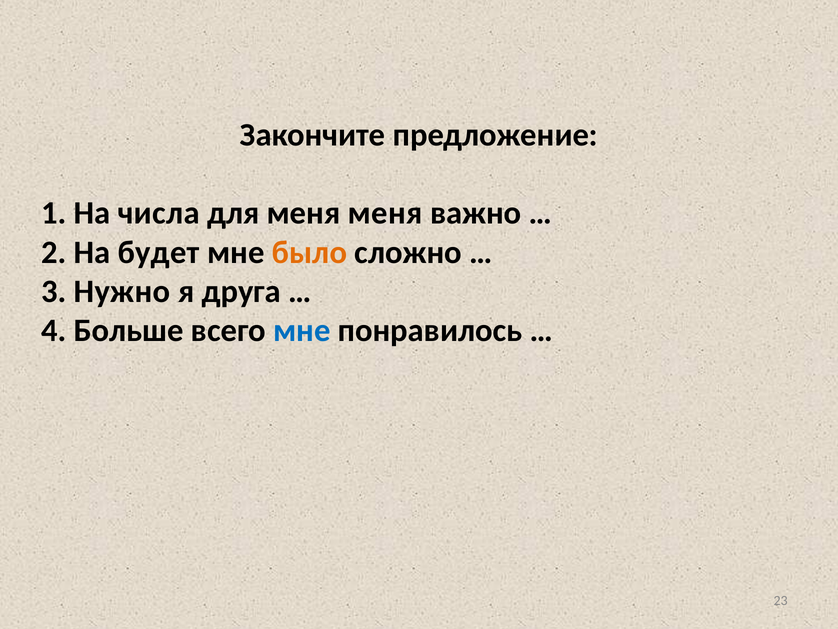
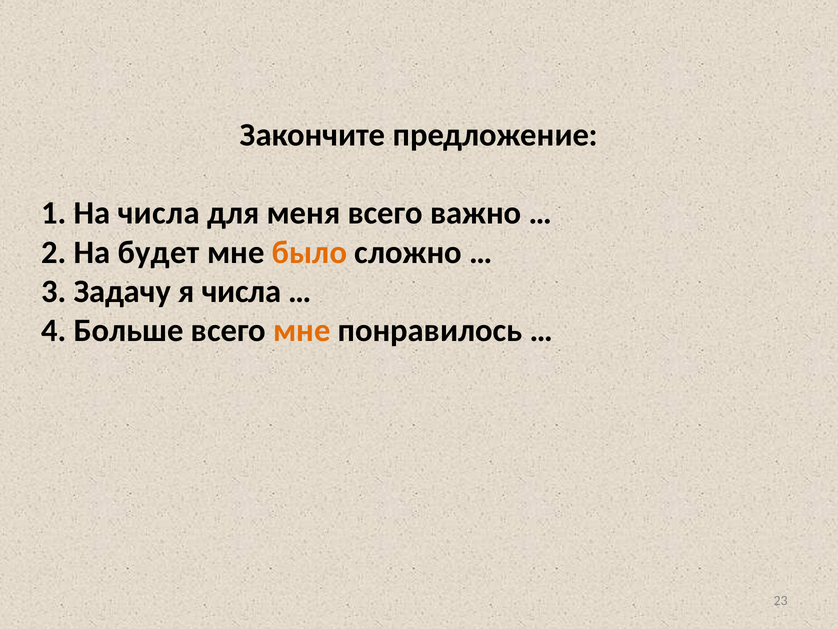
меня меня: меня -> всего (385, 213)
Нужно: Нужно -> Задачу (122, 291)
я друга: друга -> числа (242, 291)
мне colour: blue -> orange (302, 330)
